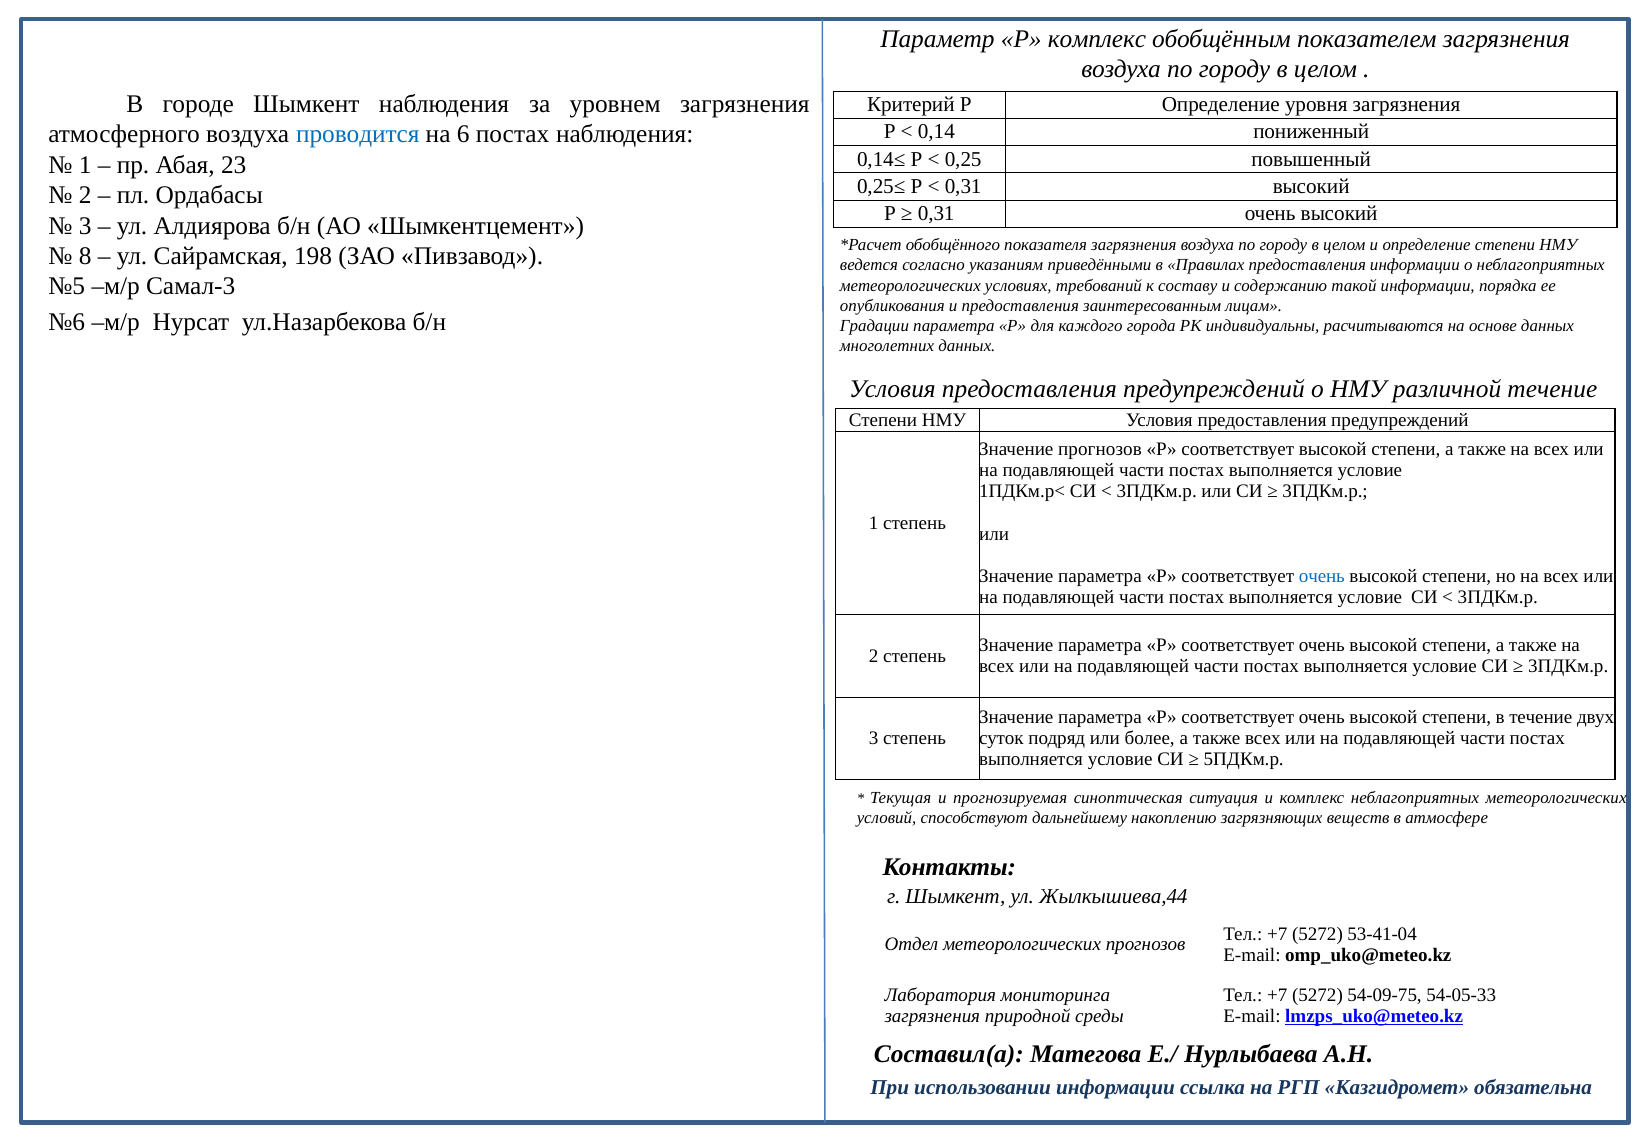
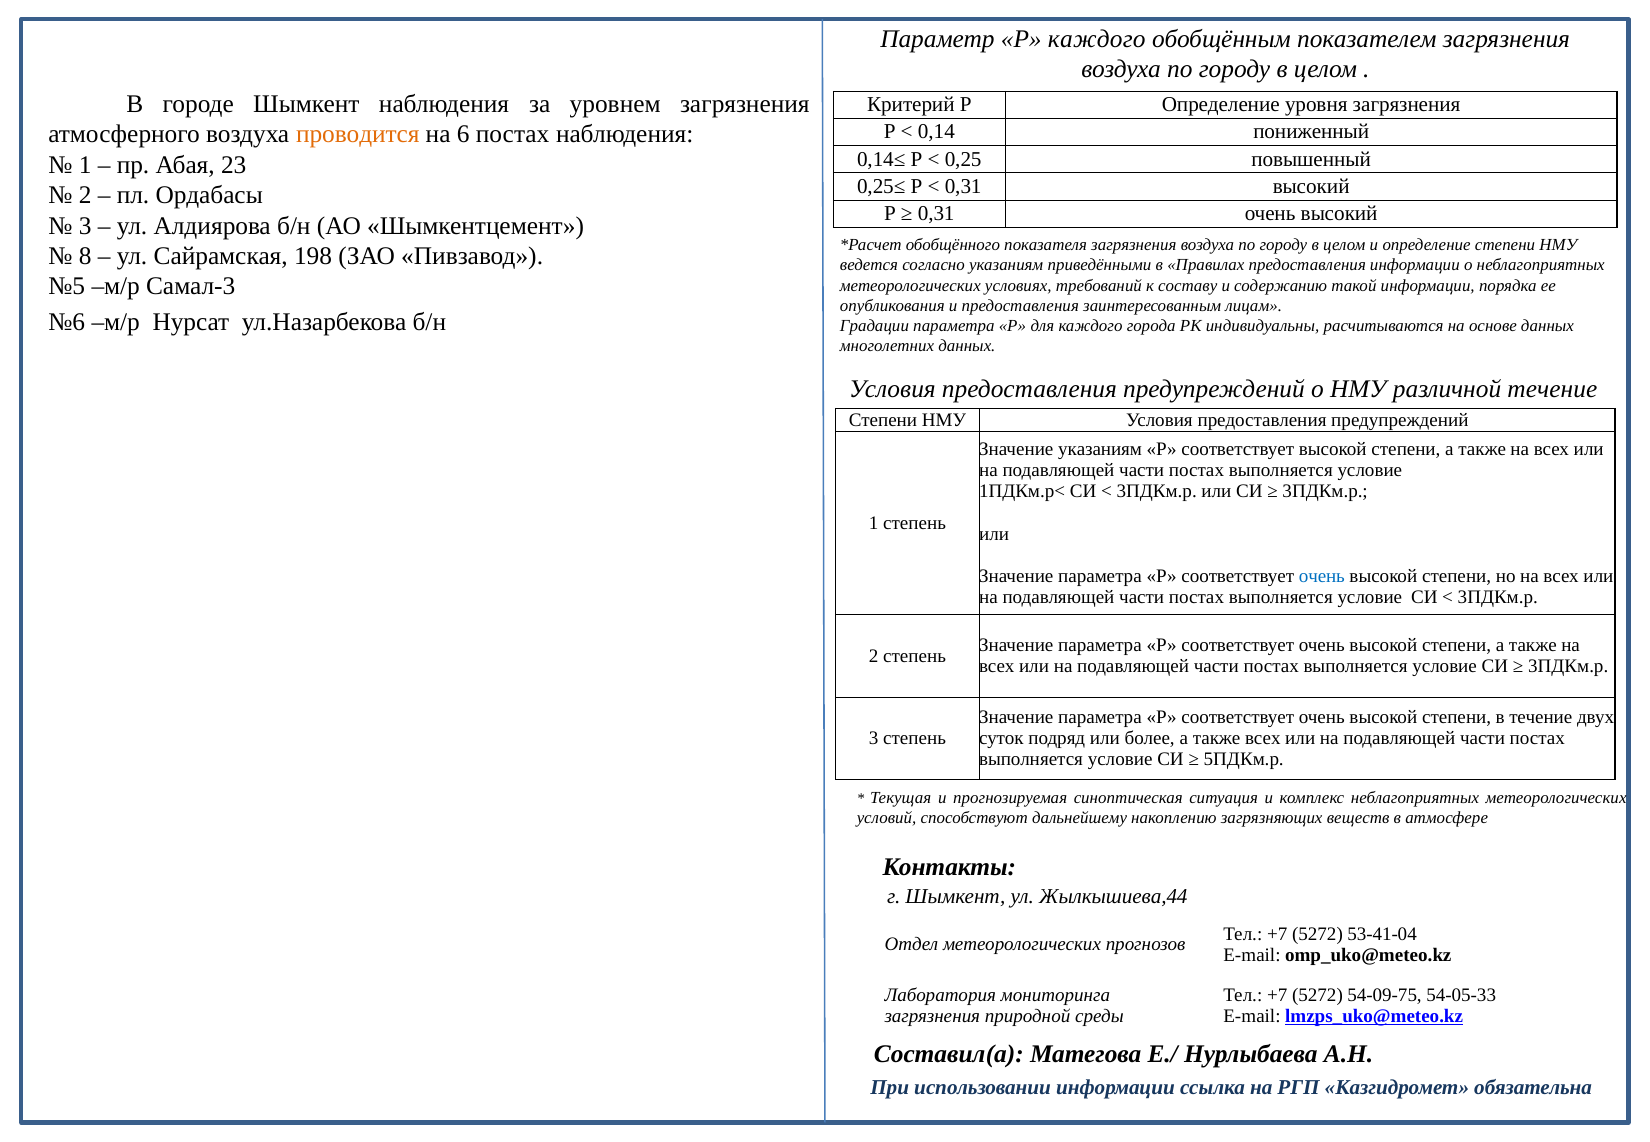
Р комплекс: комплекс -> каждого (1097, 39)
проводится colour: blue -> orange (358, 134)
Значение прогнозов: прогнозов -> указаниям (1100, 449)
